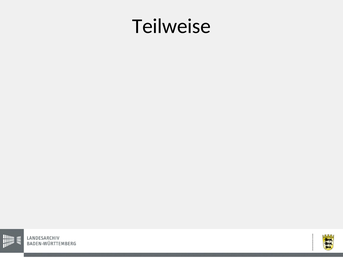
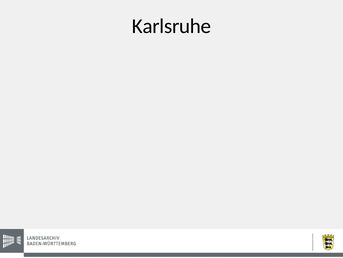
Teilweise: Teilweise -> Karlsruhe (172, 26)
